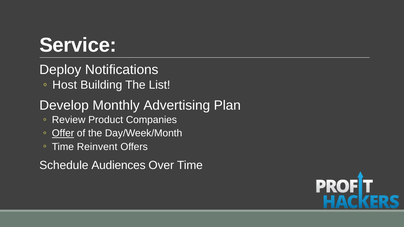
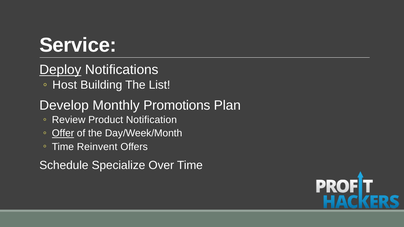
Deploy underline: none -> present (60, 70)
Advertising: Advertising -> Promotions (177, 106)
Companies: Companies -> Notification (151, 120)
Audiences: Audiences -> Specialize (118, 165)
